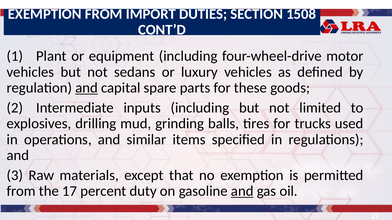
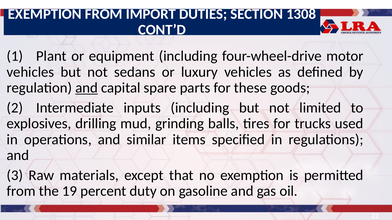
1508: 1508 -> 1308 (301, 14)
17: 17 -> 19 (70, 191)
and underline: present -> none (242, 191)
